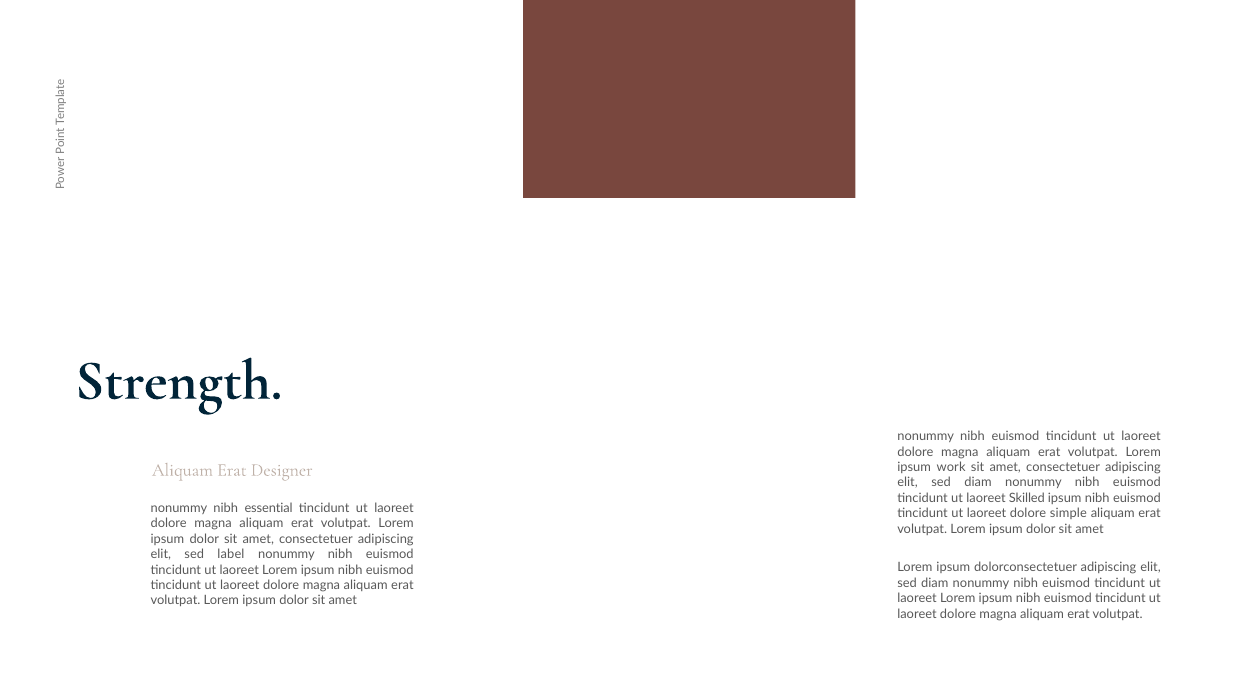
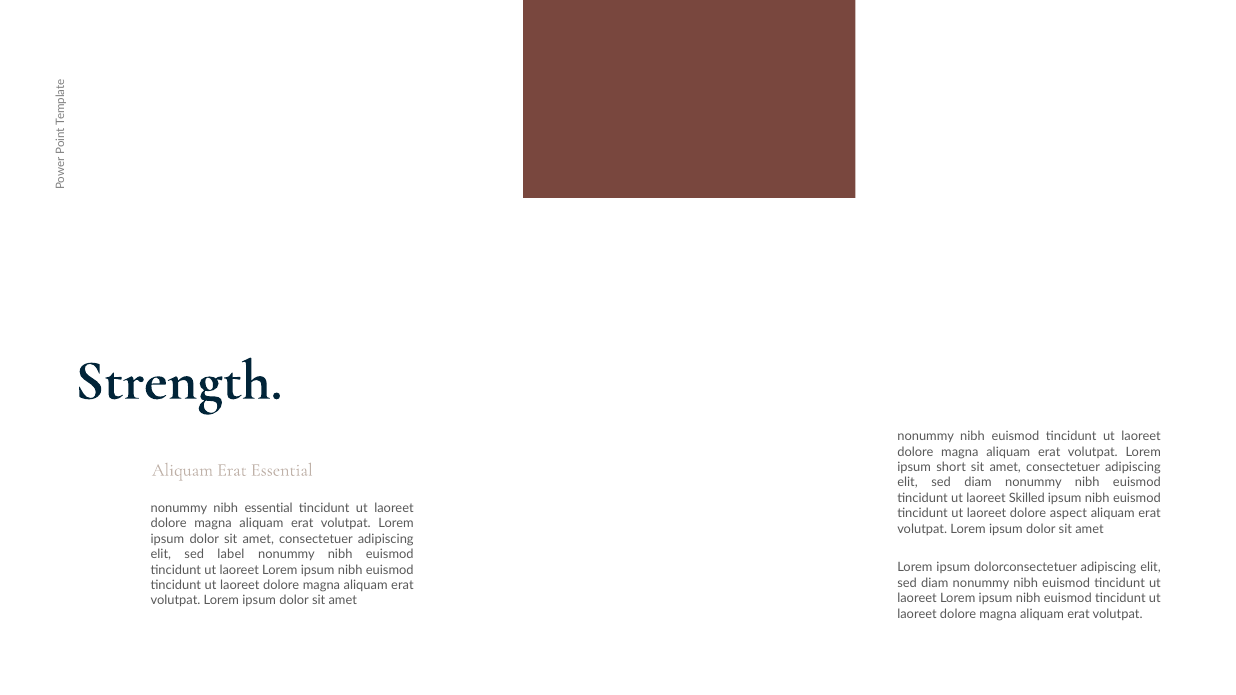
work: work -> short (951, 467)
Erat Designer: Designer -> Essential (282, 470)
simple: simple -> aspect (1068, 514)
